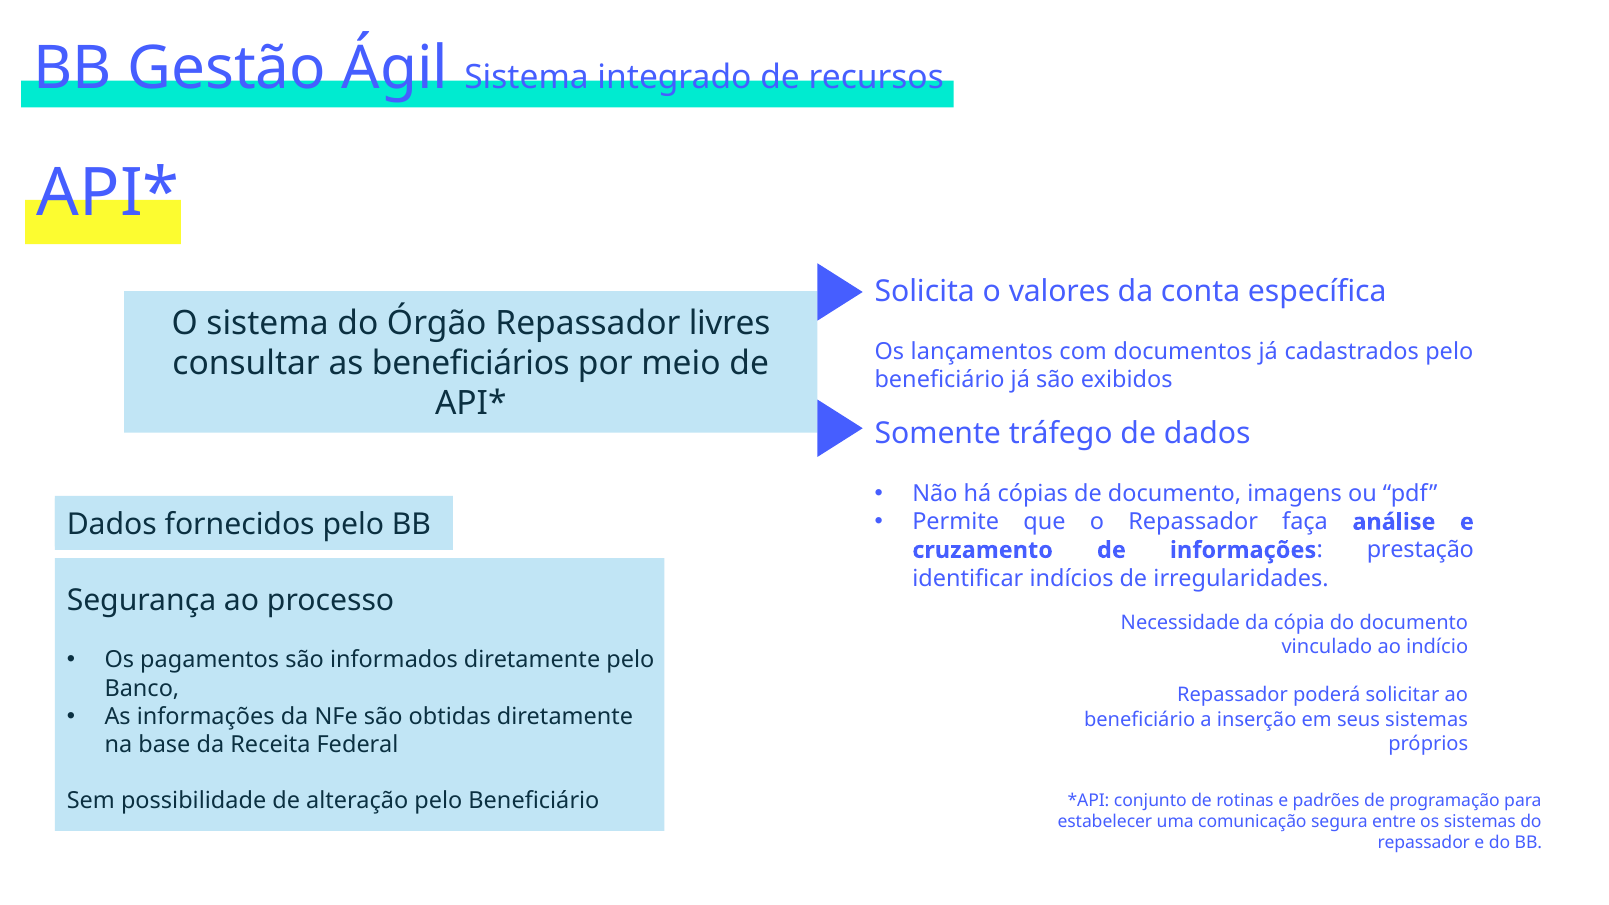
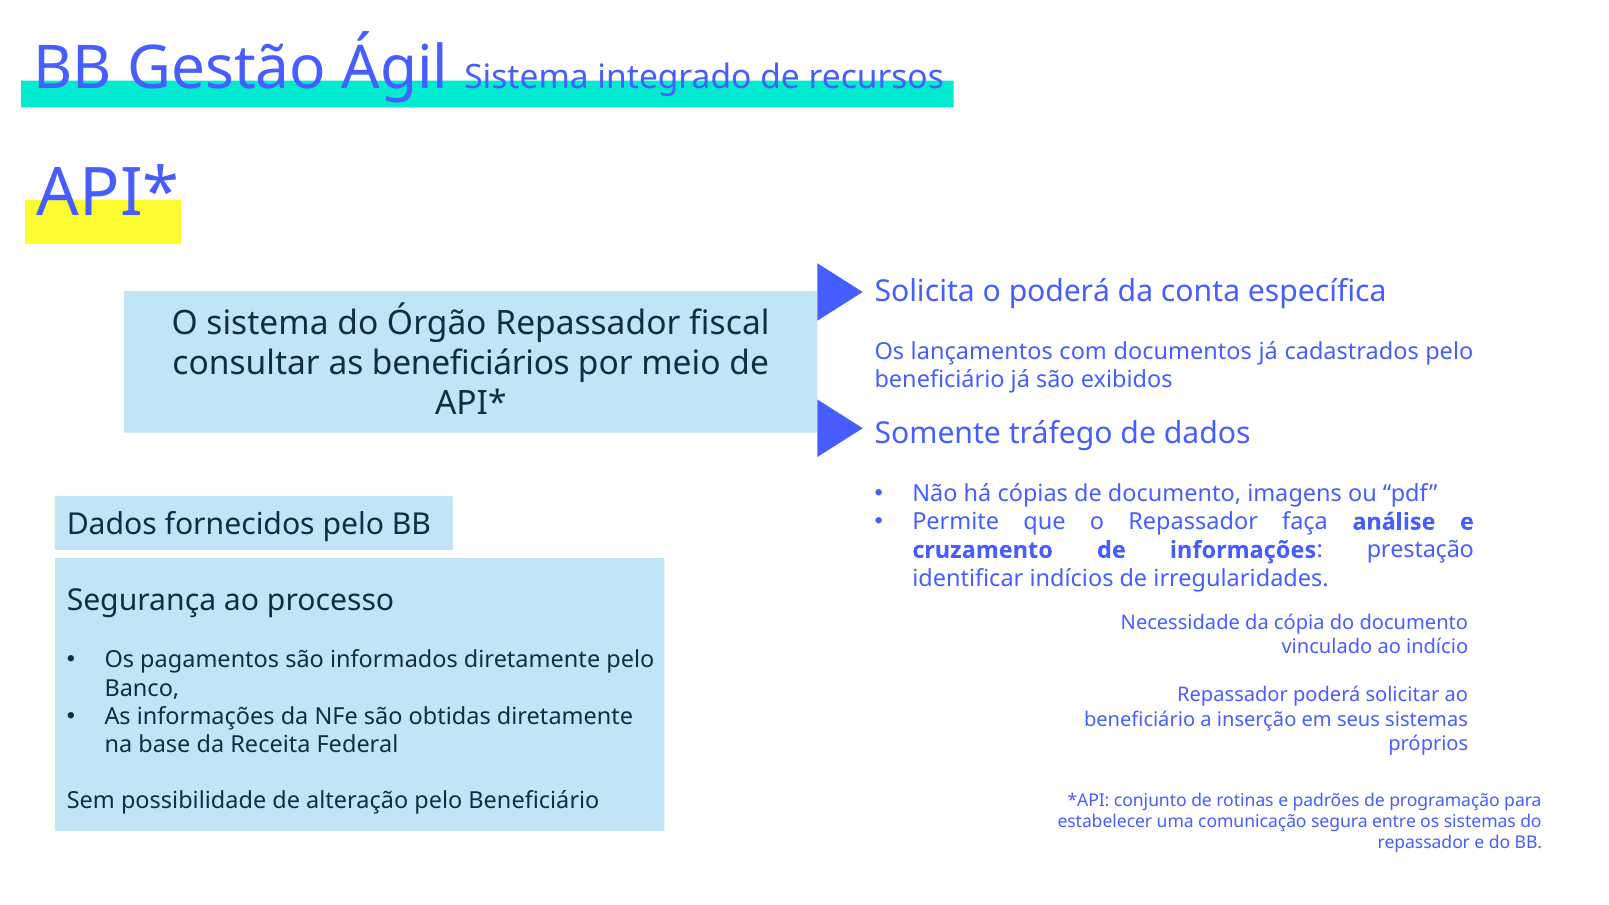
o valores: valores -> poderá (1059, 292)
livres: livres -> fiscal (729, 323)
